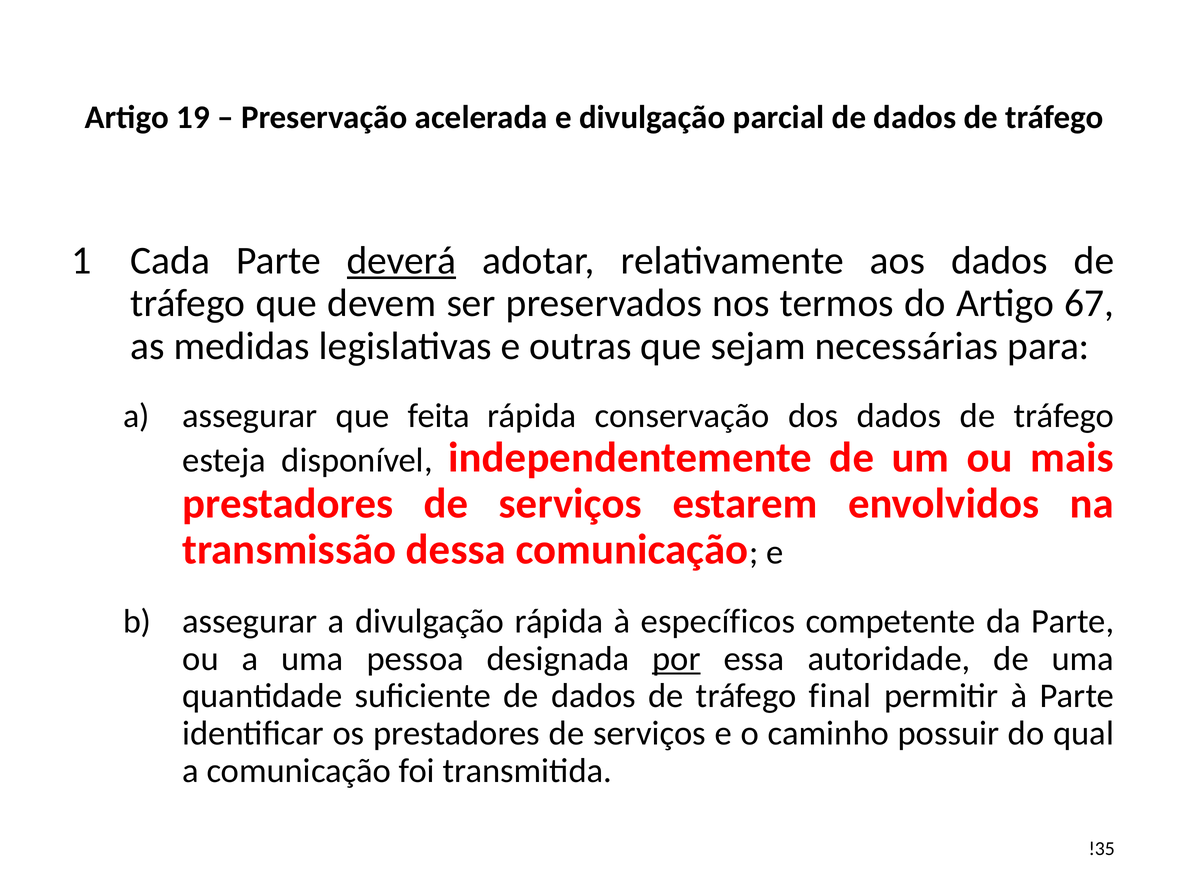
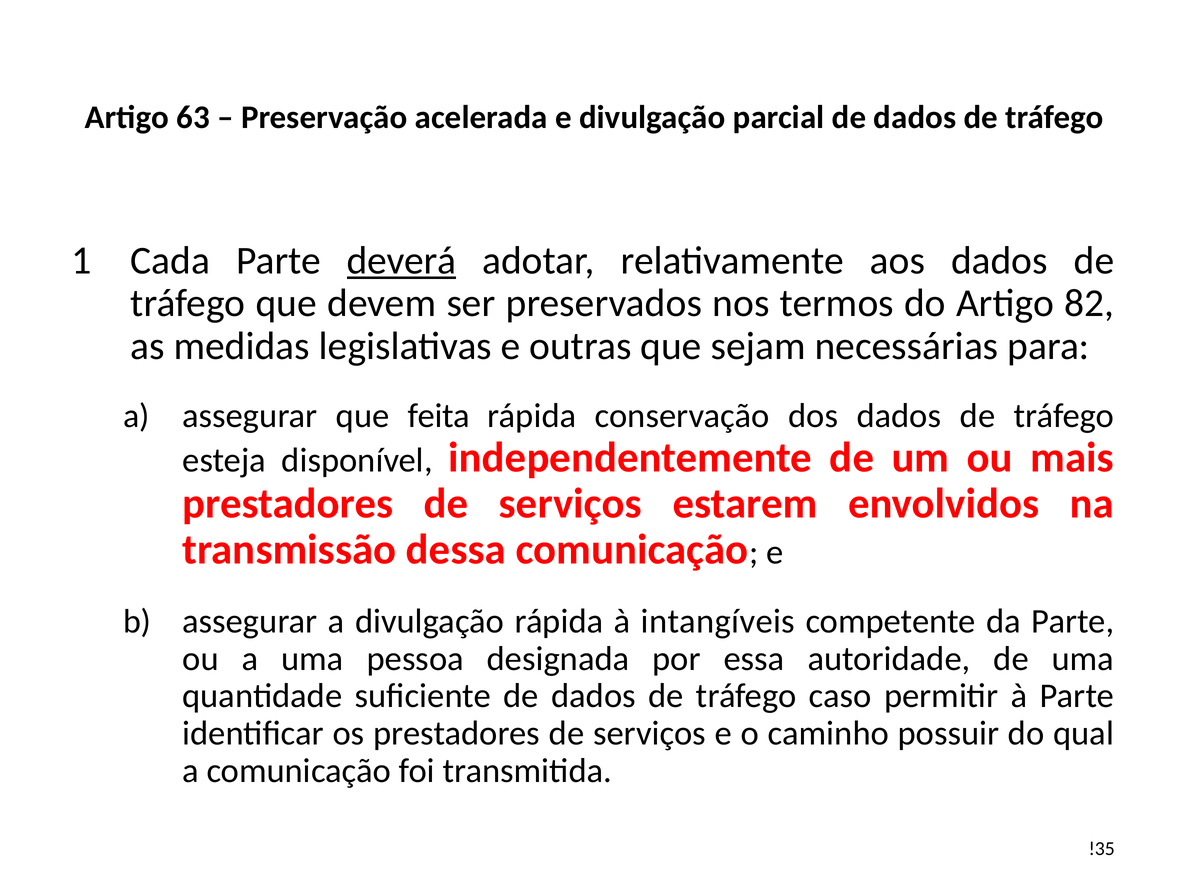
19: 19 -> 63 (193, 117)
67: 67 -> 82 (1089, 304)
específicos: específicos -> intangíveis (718, 622)
por underline: present -> none (676, 659)
final: final -> caso (840, 696)
